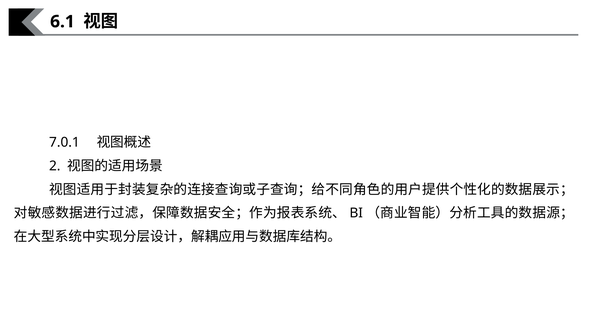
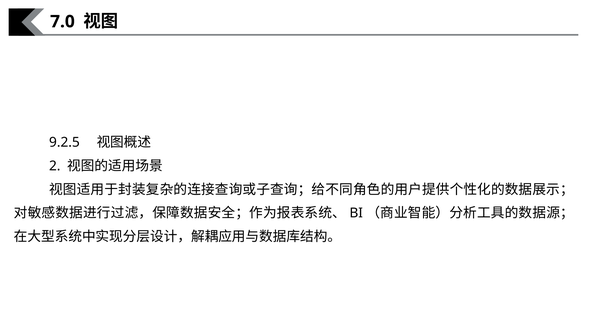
6.1: 6.1 -> 7.0 (62, 22)
7.0.1: 7.0.1 -> 9.2.5 (64, 142)
